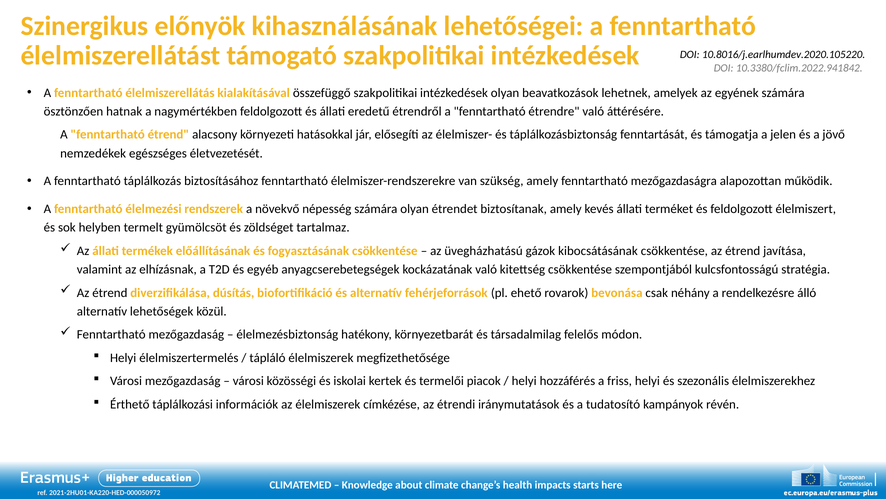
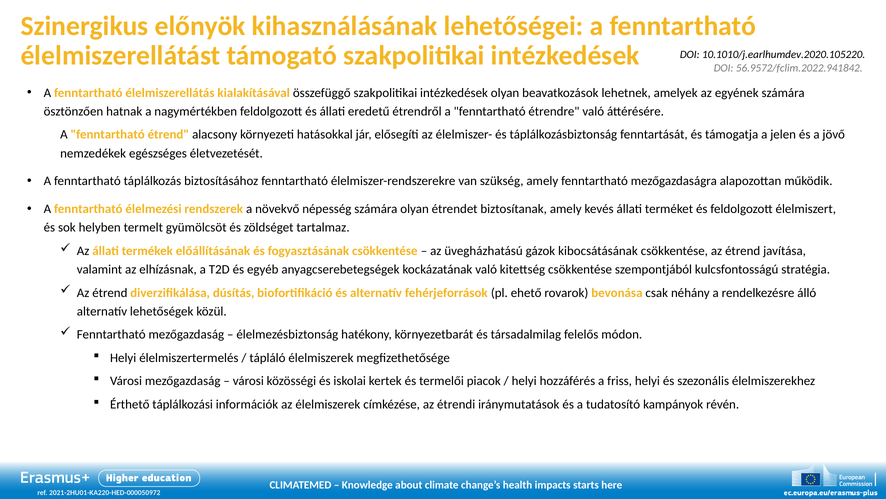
10.8016/j.earlhumdev.2020.105220: 10.8016/j.earlhumdev.2020.105220 -> 10.1010/j.earlhumdev.2020.105220 (784, 55)
10.3380/fclim.2022.941842: 10.3380/fclim.2022.941842 -> 56.9572/fclim.2022.941842 (799, 68)
